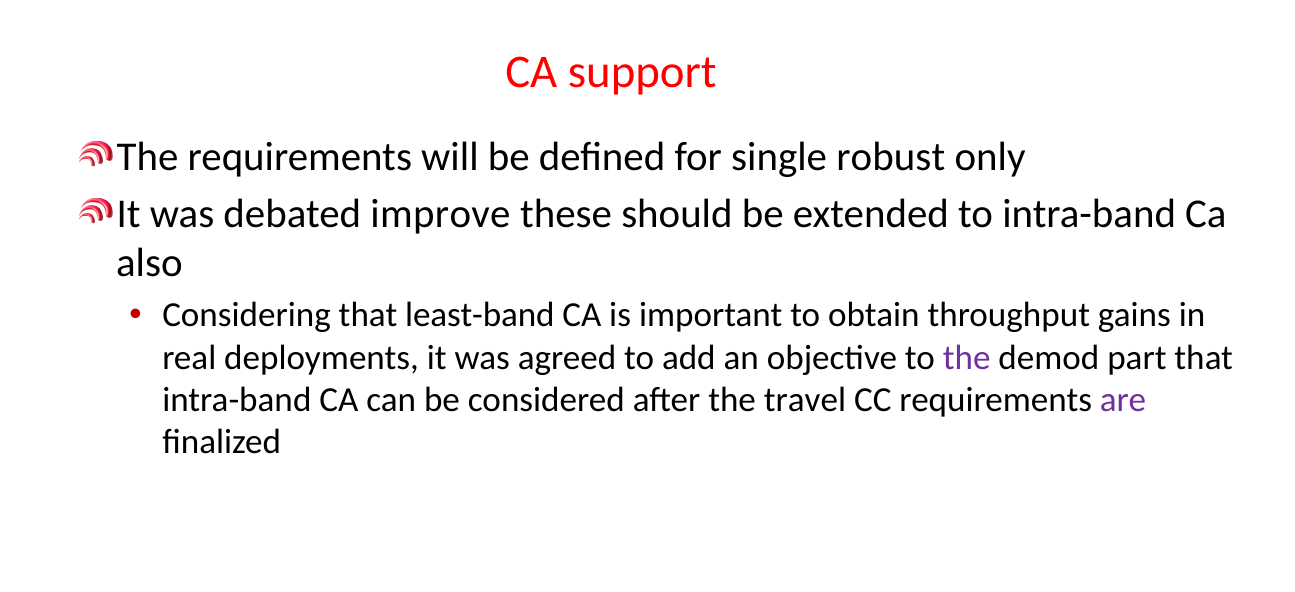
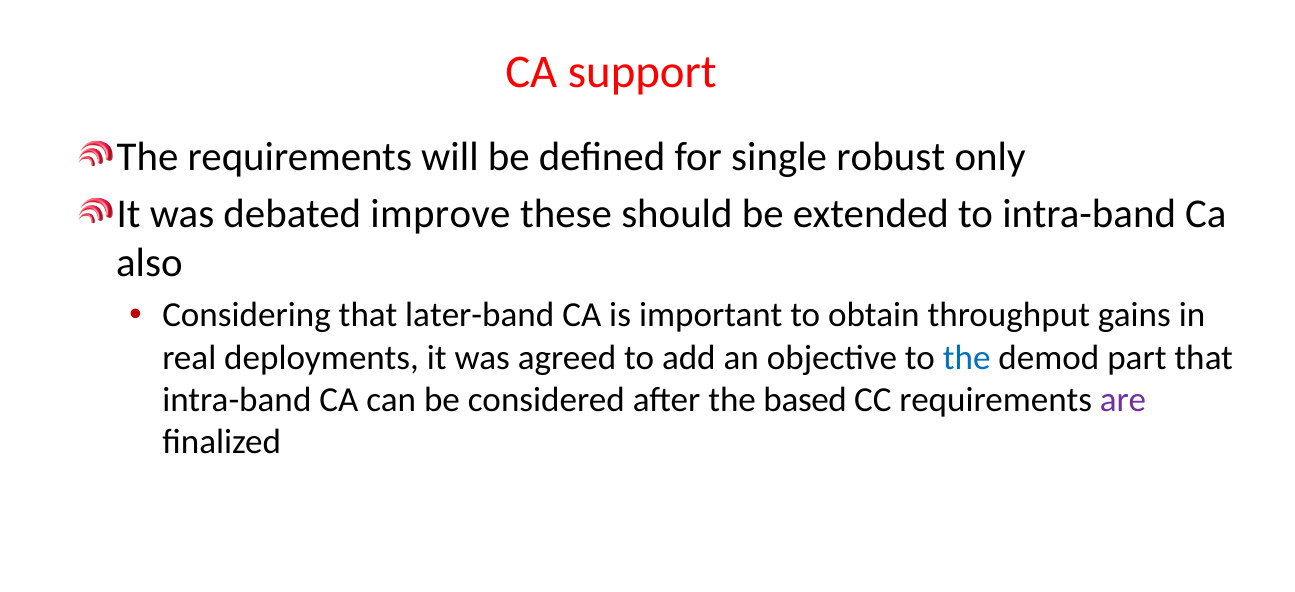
least-band: least-band -> later-band (480, 316)
the colour: purple -> blue (967, 358)
travel: travel -> based (805, 400)
